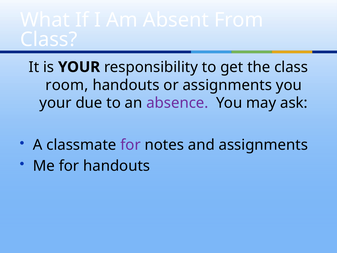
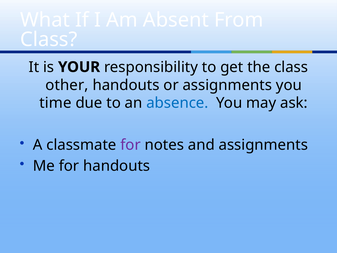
room: room -> other (67, 85)
your: your -> time (55, 103)
absence colour: purple -> blue (177, 103)
